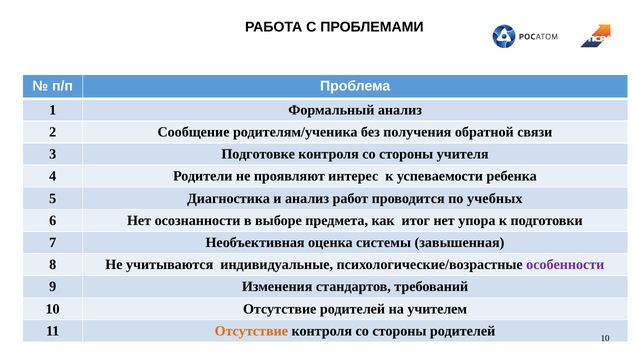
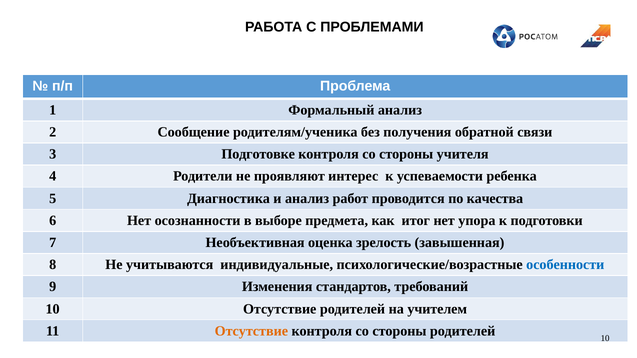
учебных: учебных -> качества (495, 199)
системы: системы -> зрелость (384, 243)
особенности colour: purple -> blue (565, 265)
